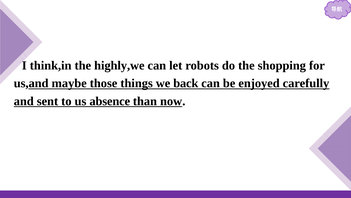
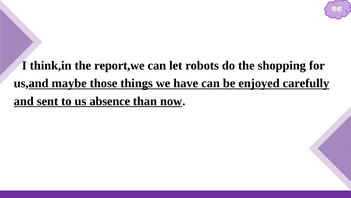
highly,we: highly,we -> report,we (119, 65)
back: back -> have (186, 83)
